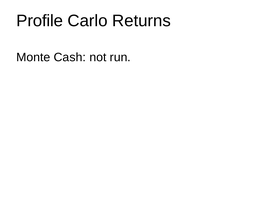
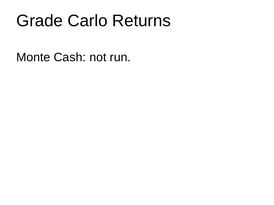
Profile: Profile -> Grade (40, 21)
